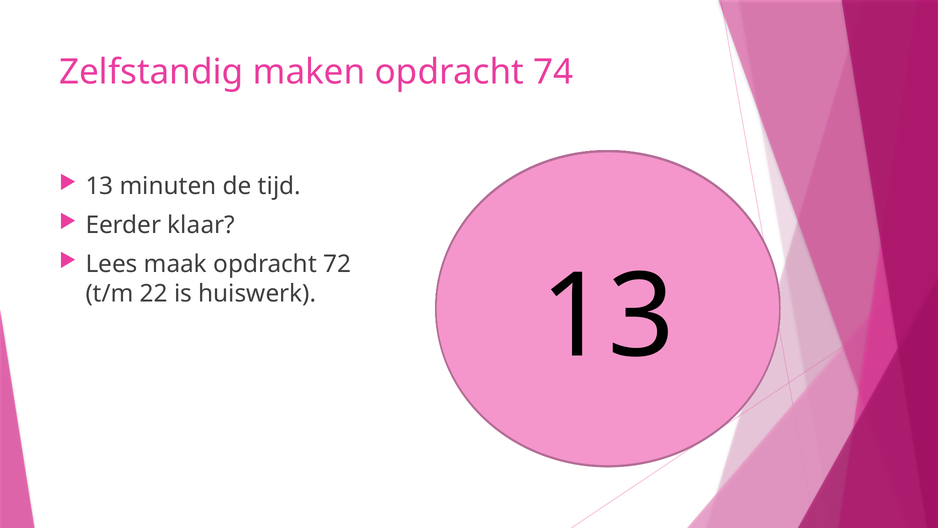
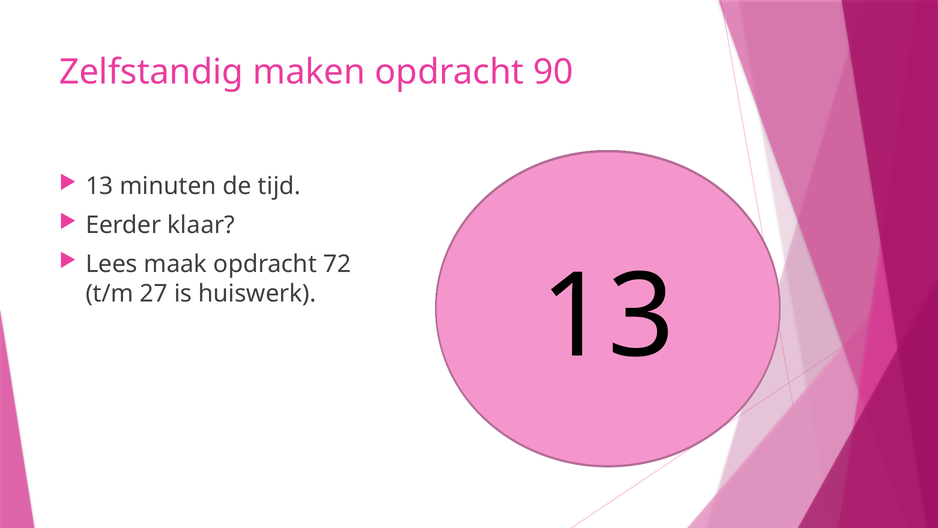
74: 74 -> 90 (553, 72)
22: 22 -> 27 (154, 293)
